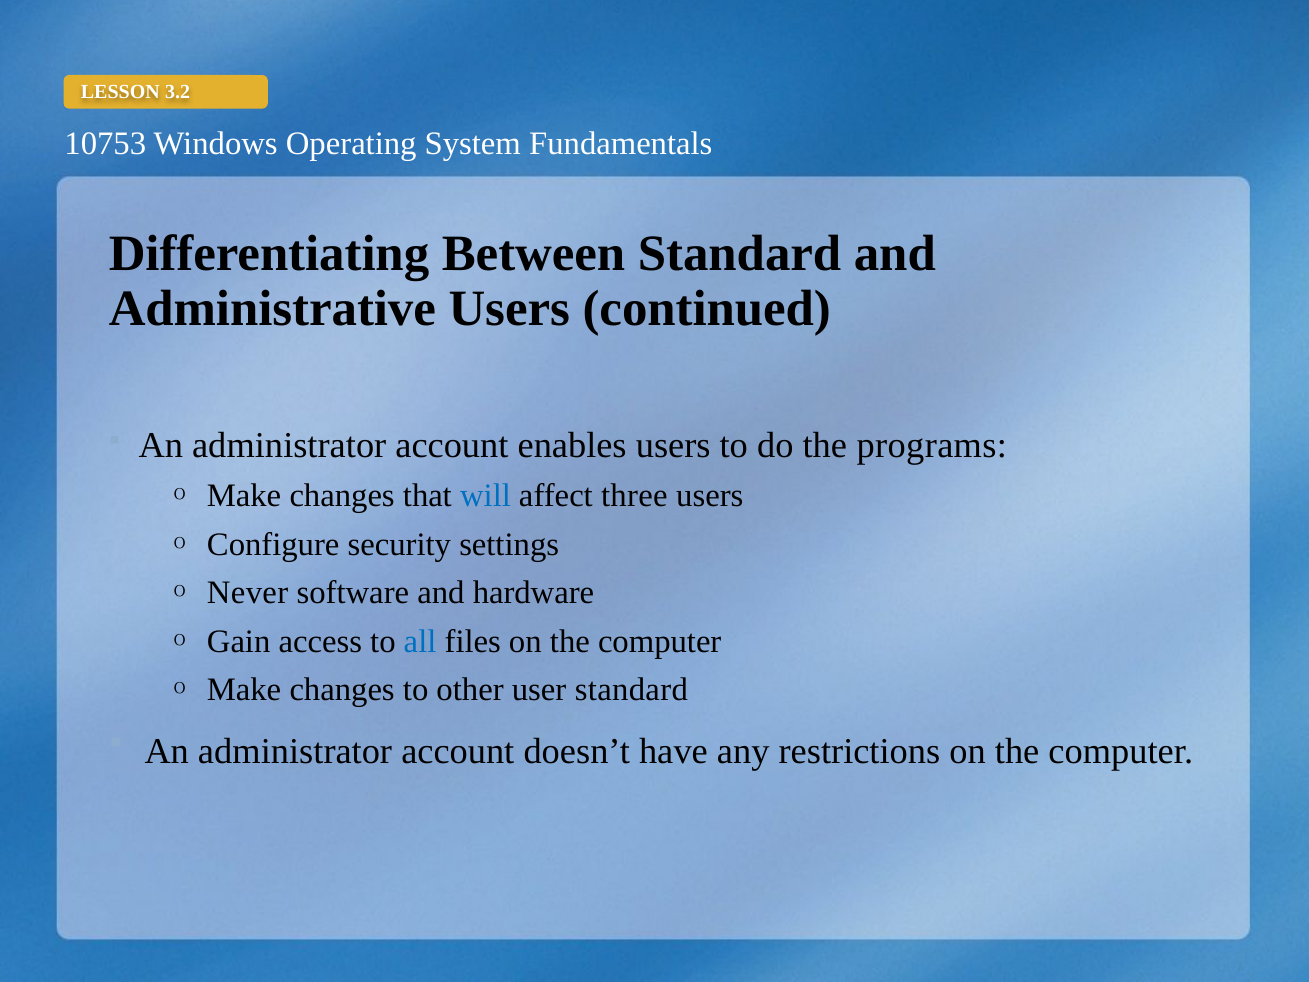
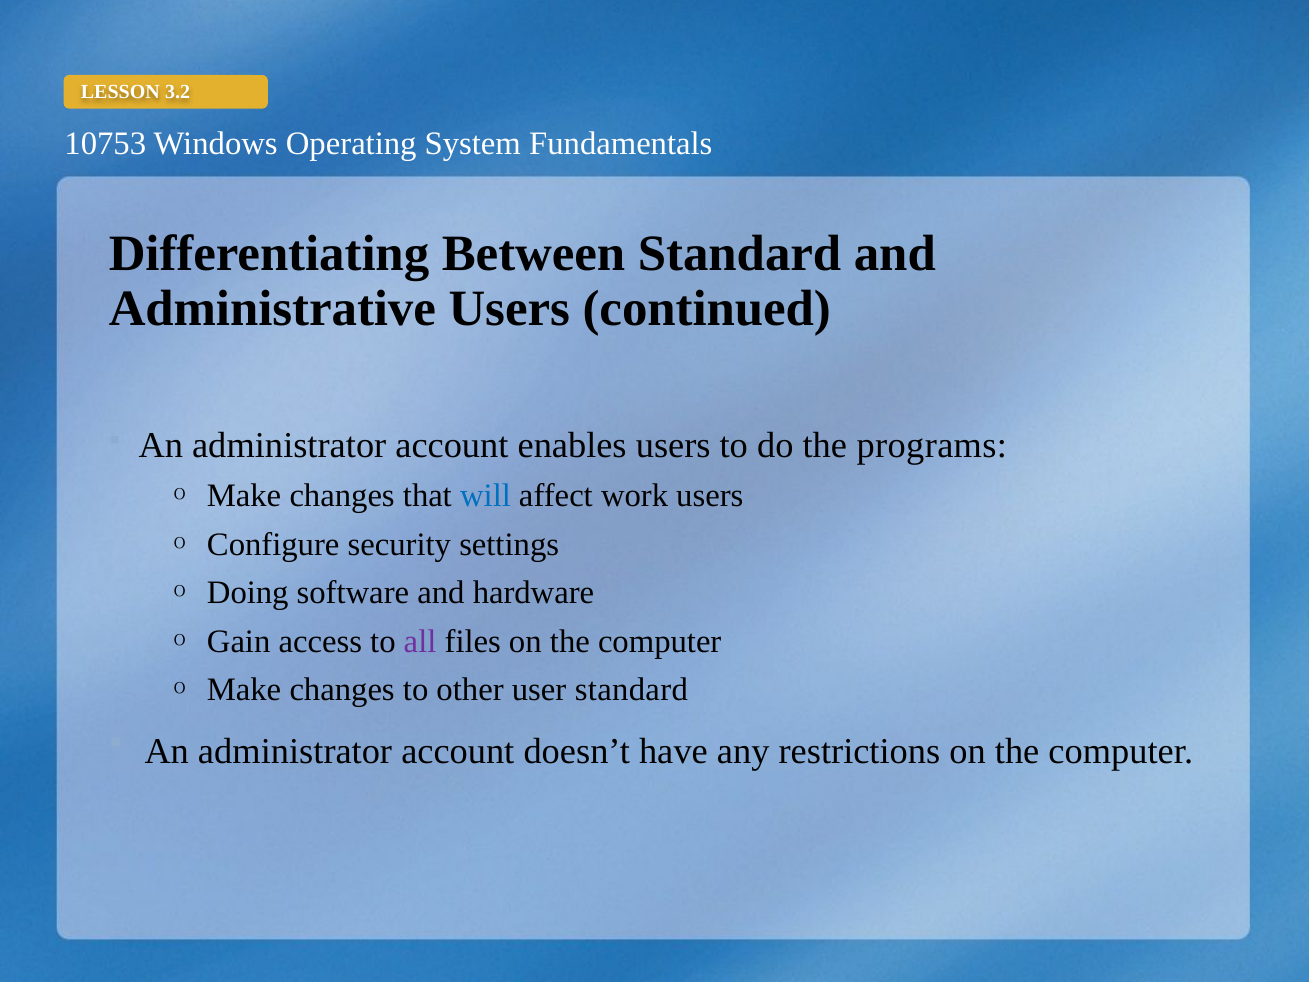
three: three -> work (635, 496)
Never: Never -> Doing (248, 593)
all colour: blue -> purple (420, 641)
